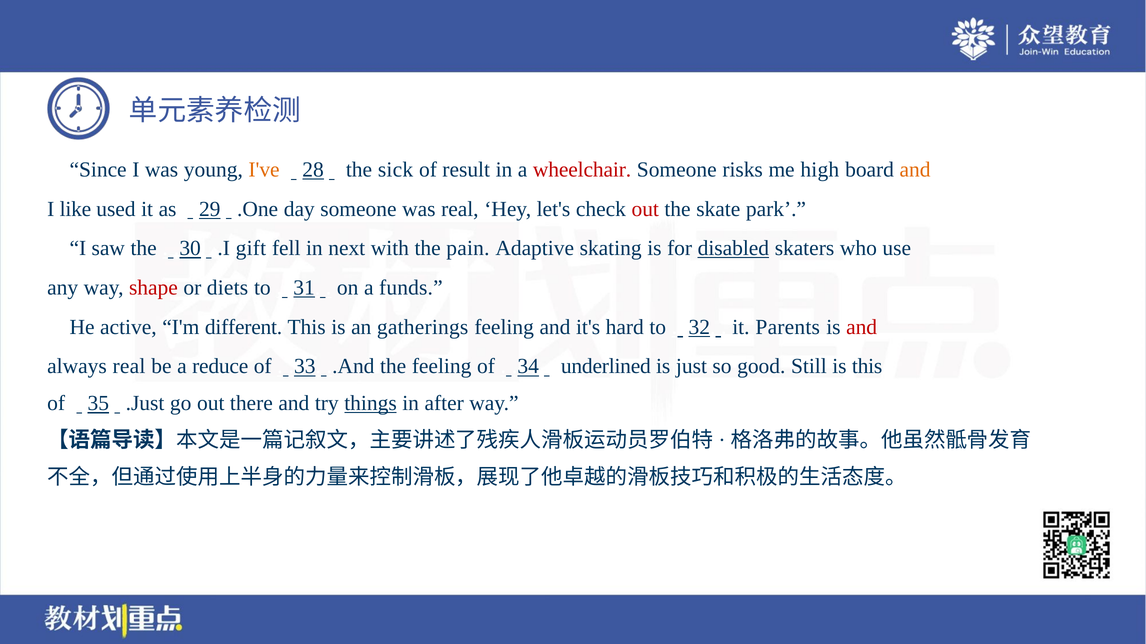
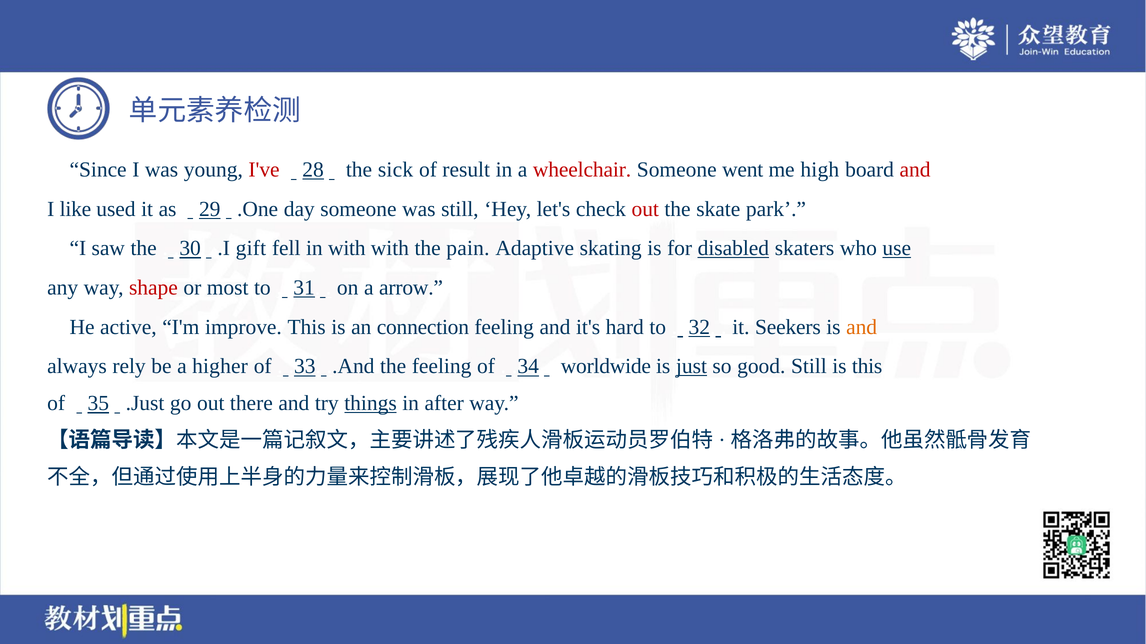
I've colour: orange -> red (264, 170)
risks: risks -> went (743, 170)
and colour: orange -> red (915, 170)
was real: real -> still (460, 209)
in next: next -> with (347, 249)
use underline: none -> present (897, 249)
diets: diets -> most (228, 288)
funds: funds -> arrow (411, 288)
different: different -> improve (243, 327)
gatherings: gatherings -> connection (423, 327)
Parents: Parents -> Seekers (788, 327)
and colour: red -> orange (862, 327)
always real: real -> rely (129, 367)
reduce: reduce -> higher (220, 367)
underlined: underlined -> worldwide (606, 367)
just underline: none -> present (691, 367)
